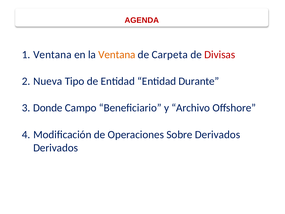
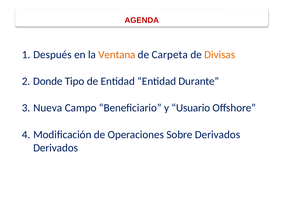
Ventana: Ventana -> Después (52, 55)
Divisas colour: red -> orange (220, 55)
Nueva: Nueva -> Donde (48, 81)
Donde: Donde -> Nueva (48, 108)
Archivo: Archivo -> Usuario (191, 108)
